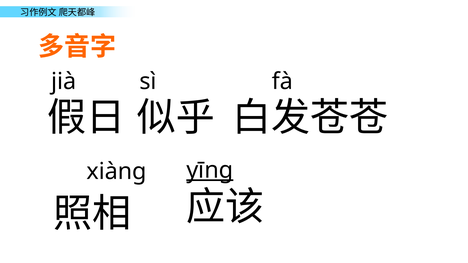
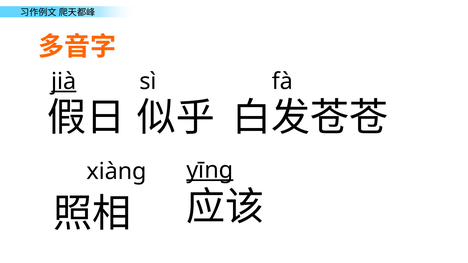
jià underline: none -> present (64, 82)
